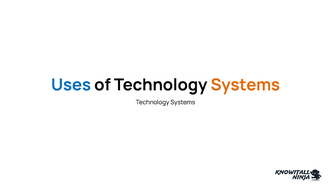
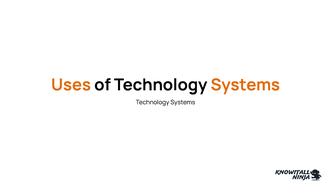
Uses colour: blue -> orange (71, 85)
